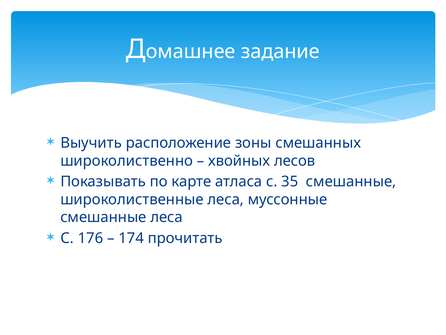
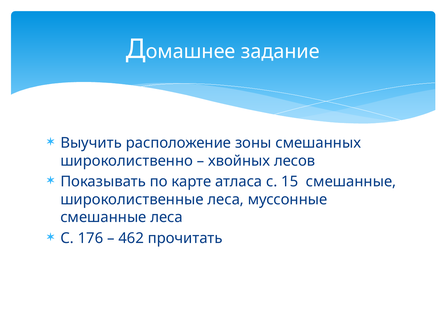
35: 35 -> 15 (290, 181)
174: 174 -> 462 (131, 238)
